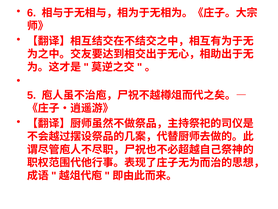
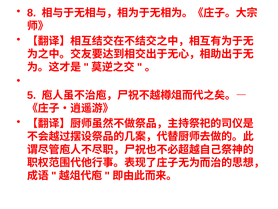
6: 6 -> 8 (32, 13)
